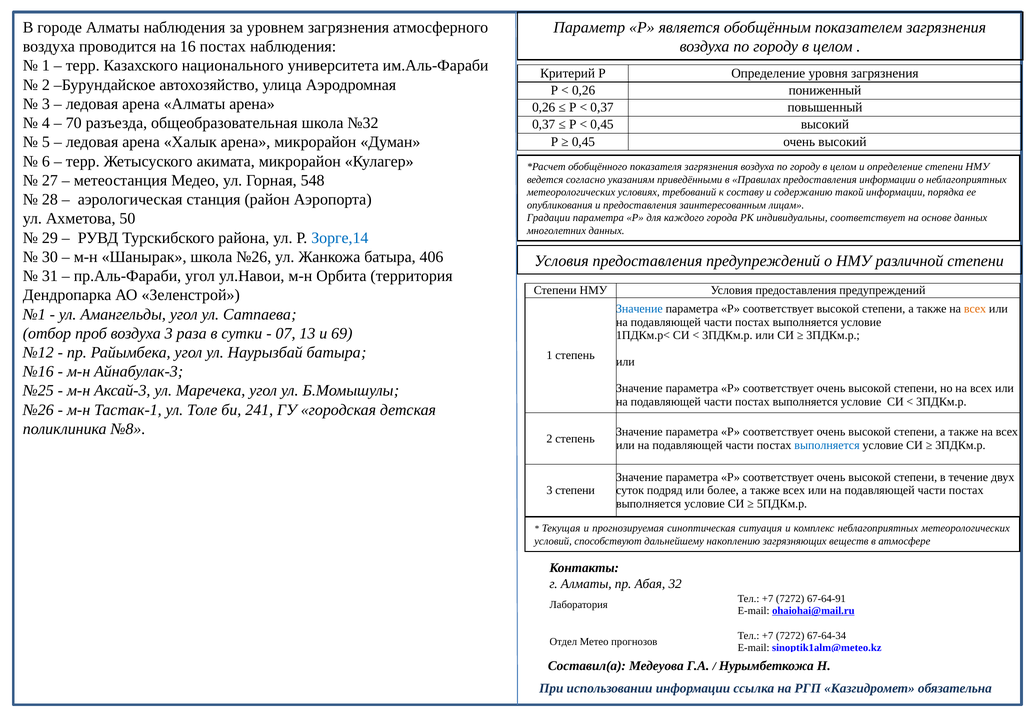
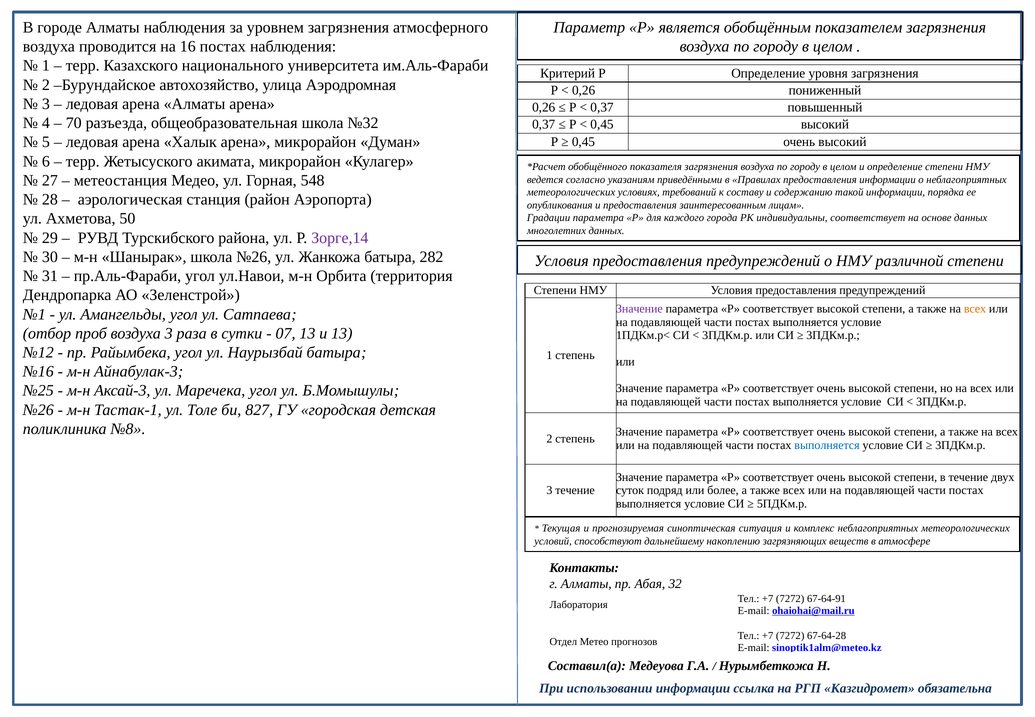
Зорге,14 colour: blue -> purple (340, 238)
406: 406 -> 282 (432, 257)
Значение colour: blue -> purple (639, 309)
и 69: 69 -> 13 (342, 333)
241: 241 -> 827 (259, 410)
3 степени: степени -> течение (575, 490)
67-64-34: 67-64-34 -> 67-64-28 (827, 635)
